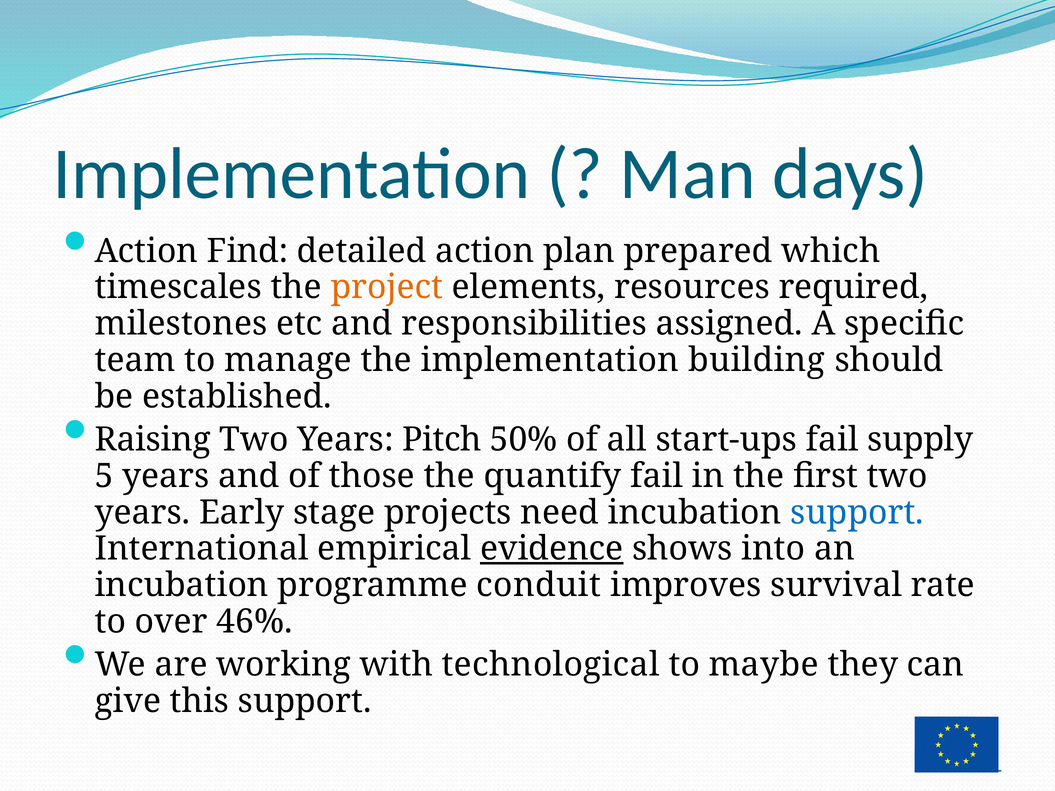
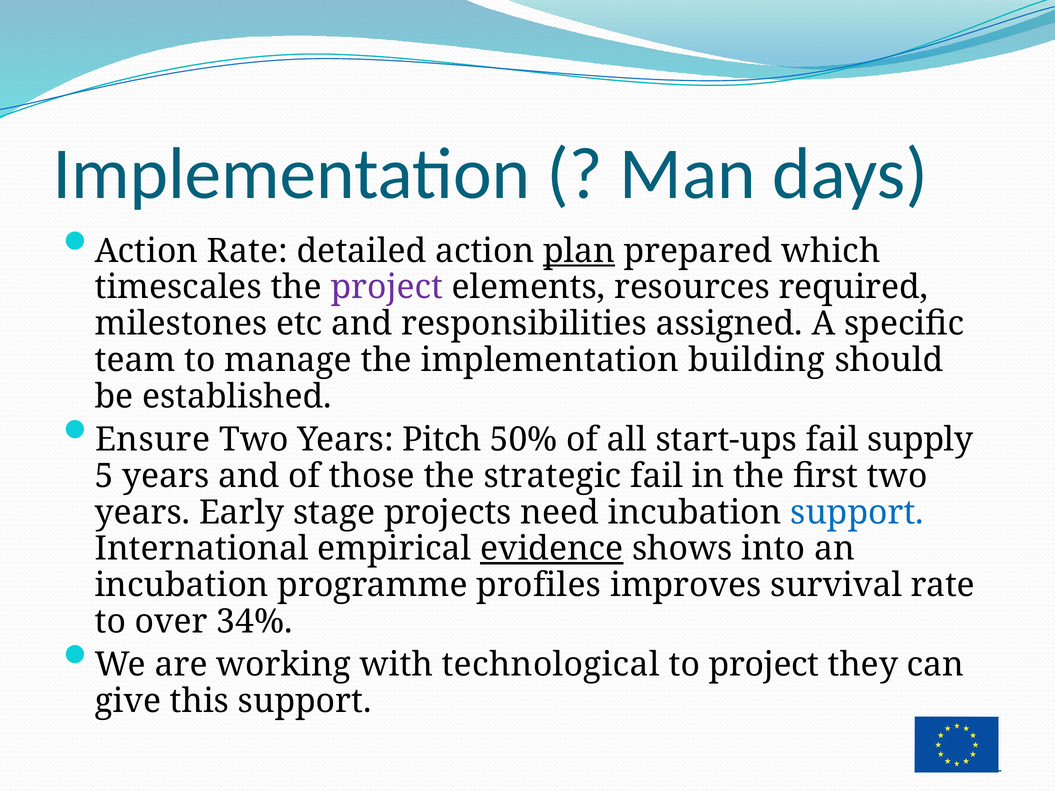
Action Find: Find -> Rate (247, 251)
plan underline: none -> present (579, 251)
project colour: orange -> purple (387, 287)
Raising: Raising -> Ensure (153, 440)
quantify: quantify -> strategic (553, 476)
conduit: conduit -> profiles (539, 585)
46%: 46% -> 34% (255, 622)
to maybe: maybe -> project (764, 665)
